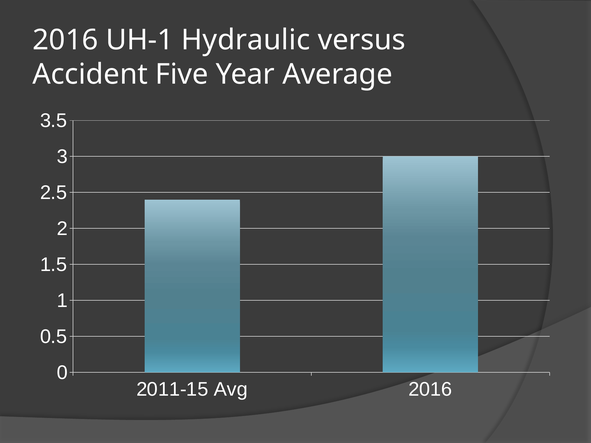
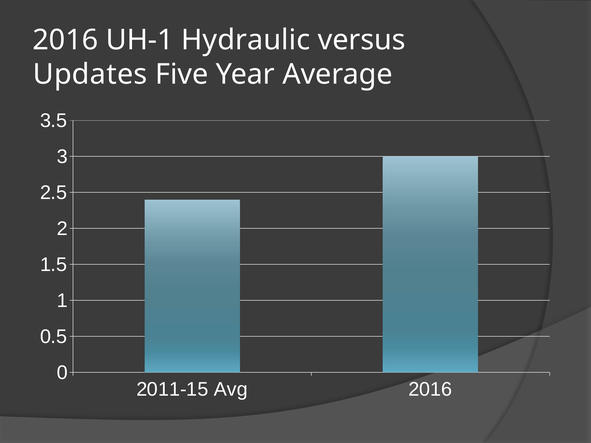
Accident: Accident -> Updates (90, 74)
